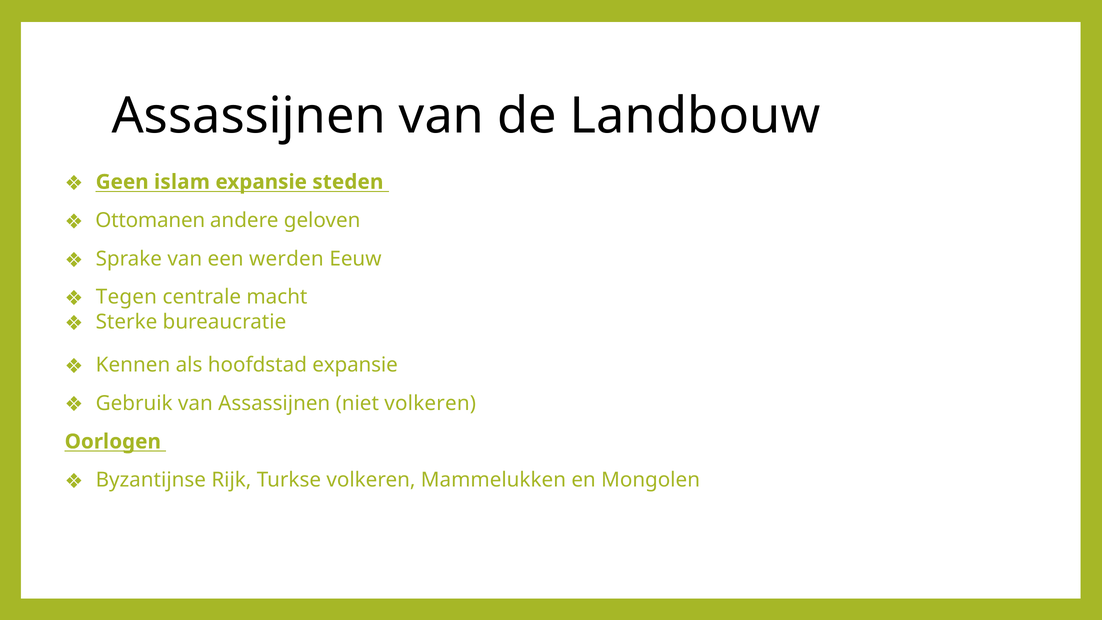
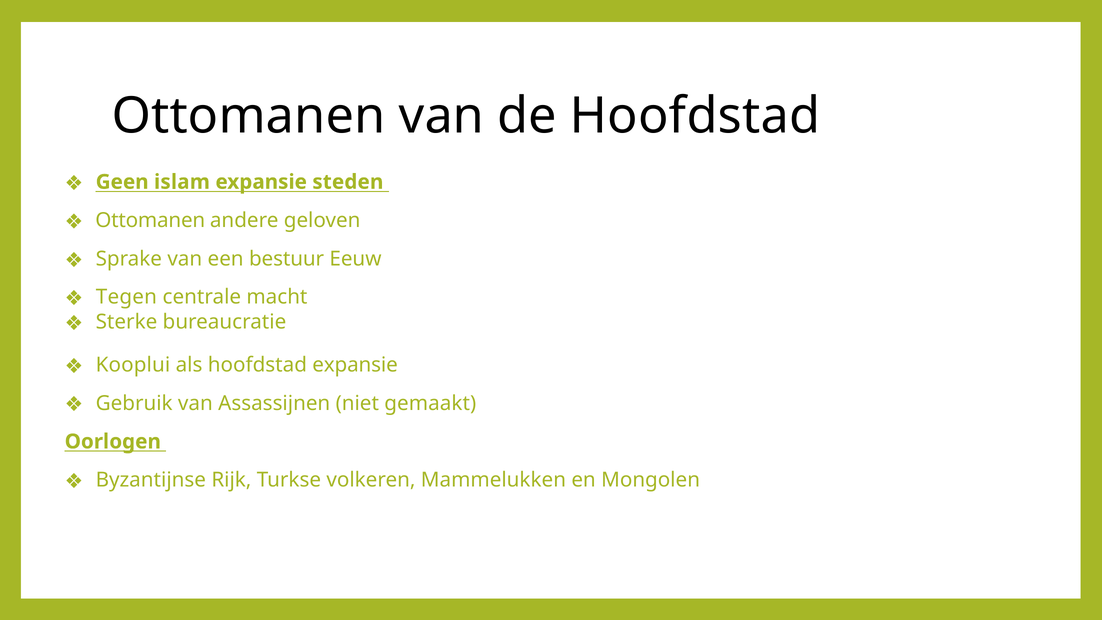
Assassijnen: Assassijnen -> Ottomanen (249, 116)
de Landbouw: Landbouw -> Hoofdstad (695, 116)
werden: werden -> bestuur (287, 259)
Kennen: Kennen -> Kooplui (133, 365)
niet volkeren: volkeren -> gemaakt (430, 403)
